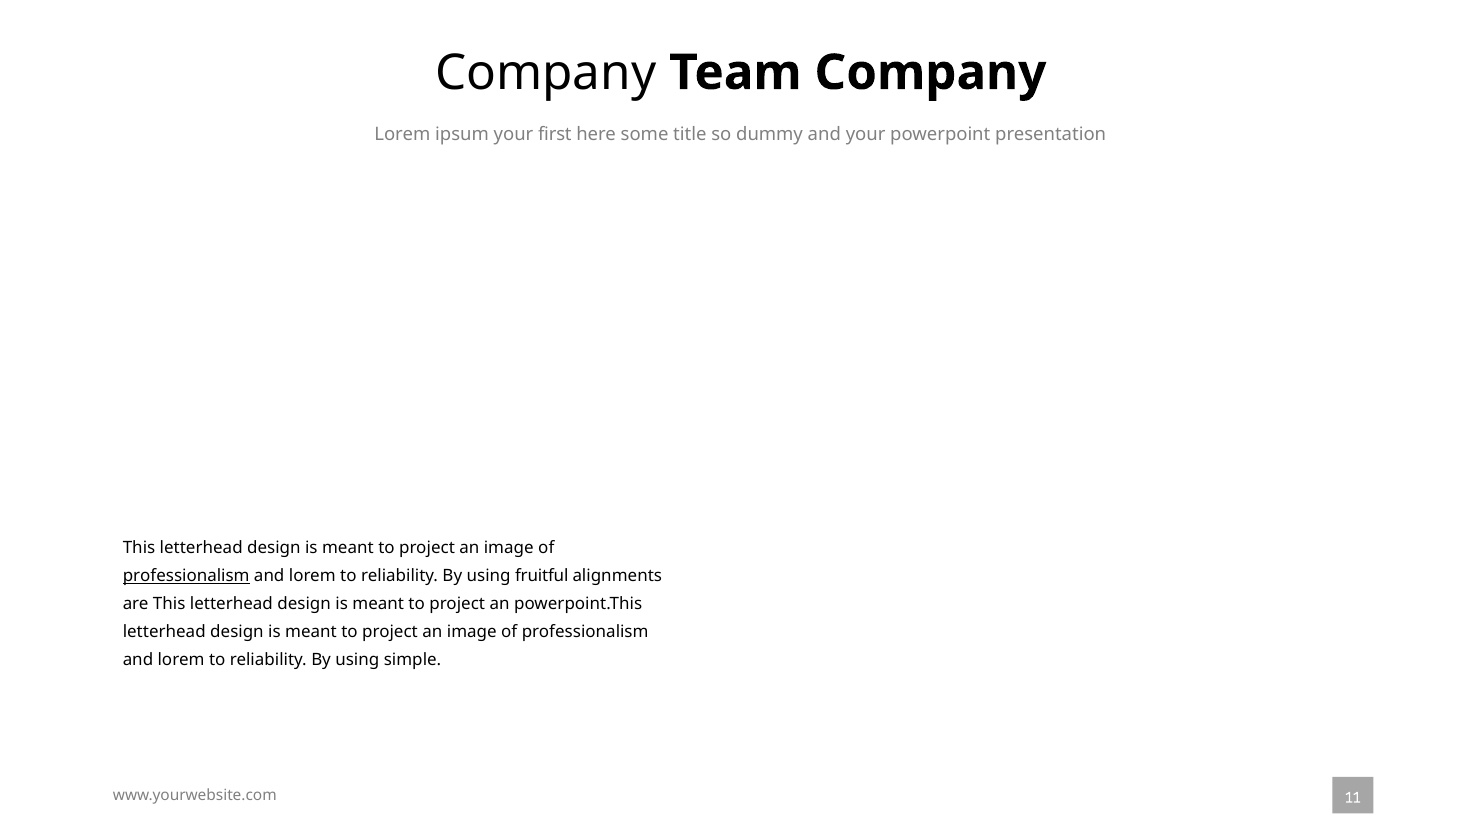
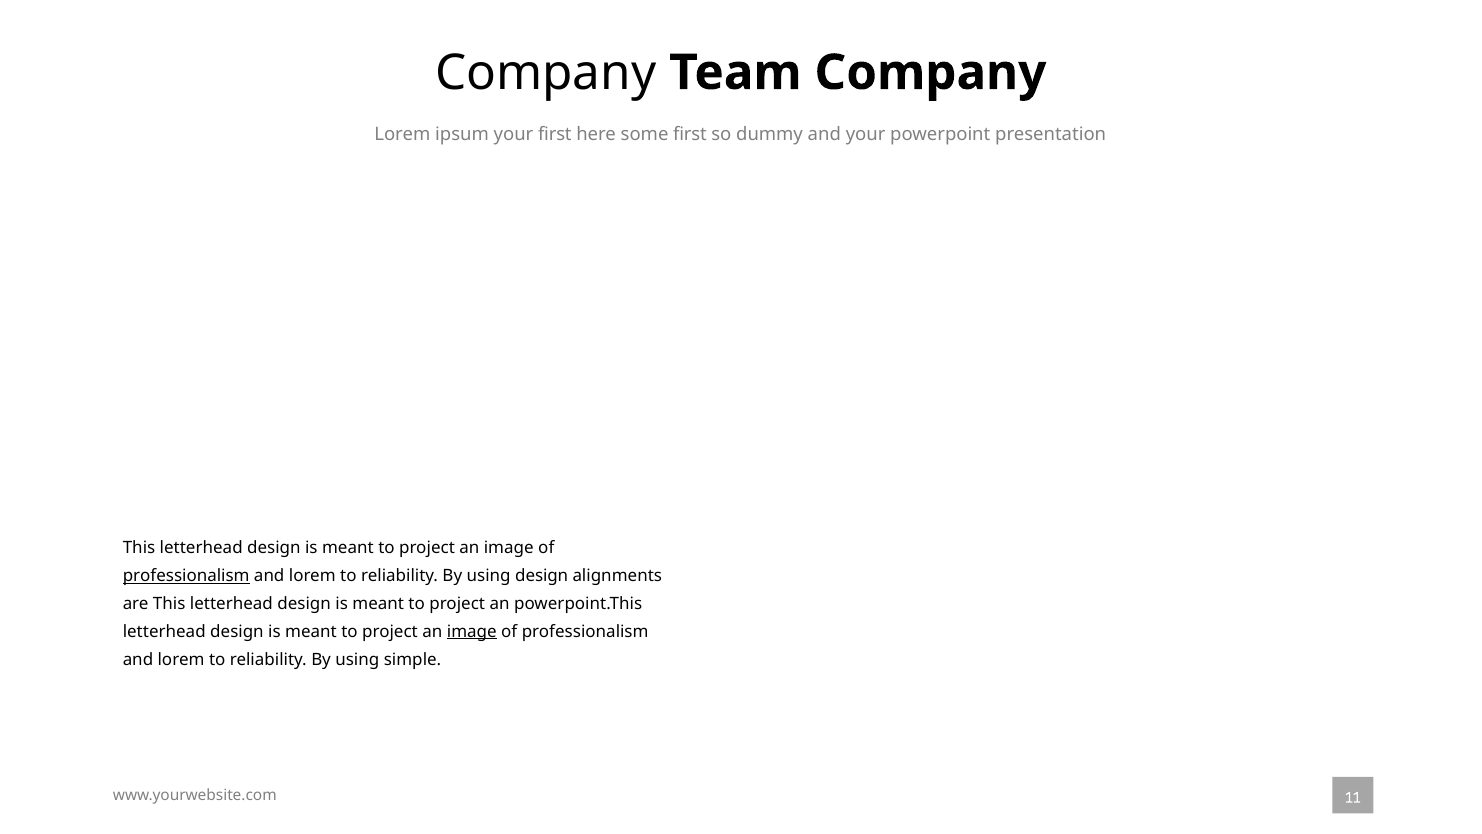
some title: title -> first (690, 134)
using fruitful: fruitful -> design (542, 576)
image underline: none -> present (472, 631)
